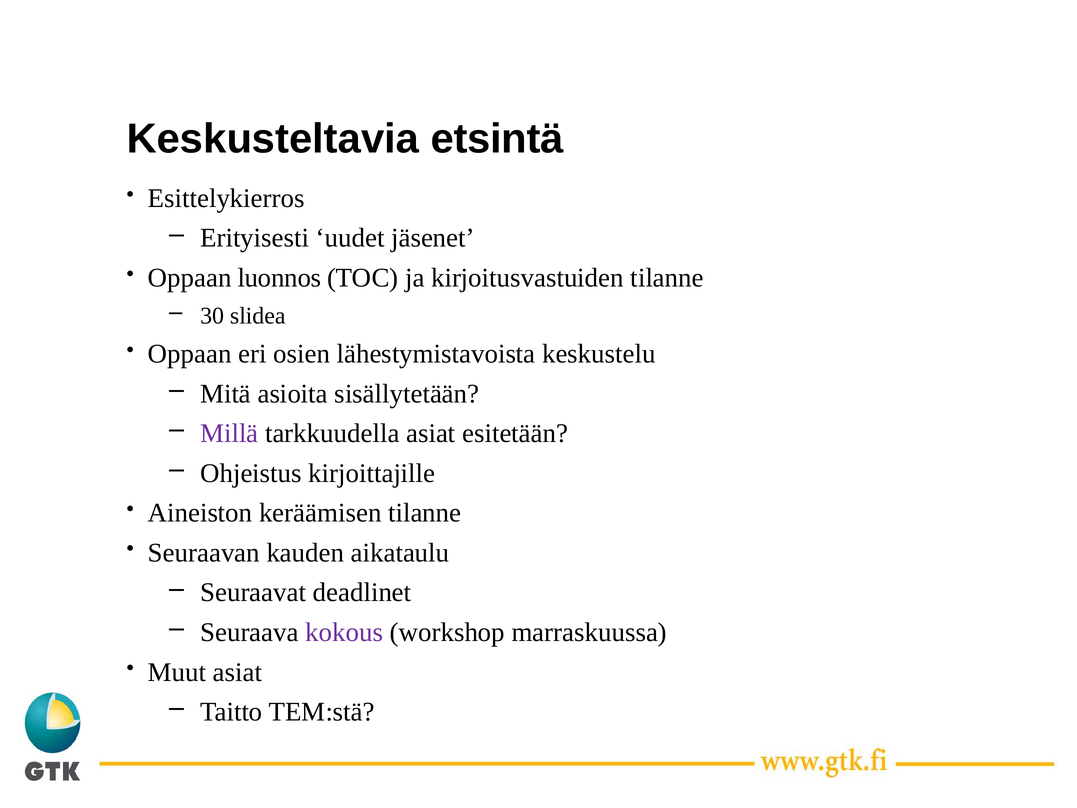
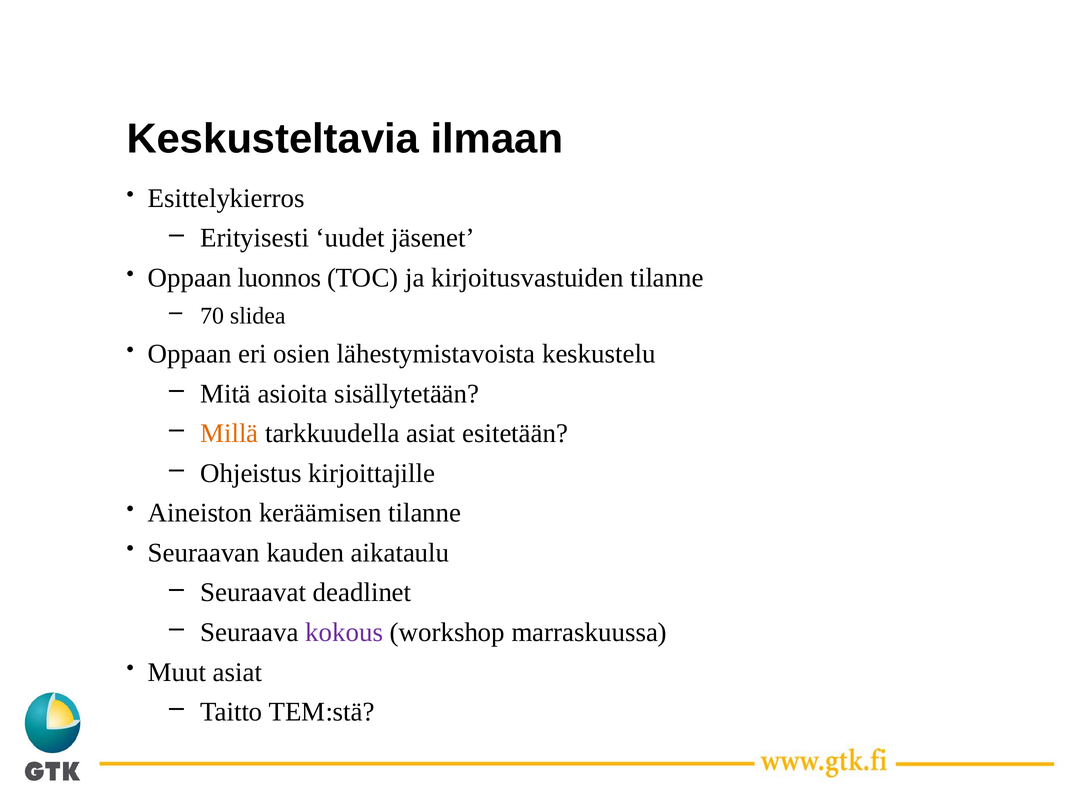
etsintä: etsintä -> ilmaan (497, 139)
30: 30 -> 70 (212, 316)
Millä colour: purple -> orange (229, 433)
